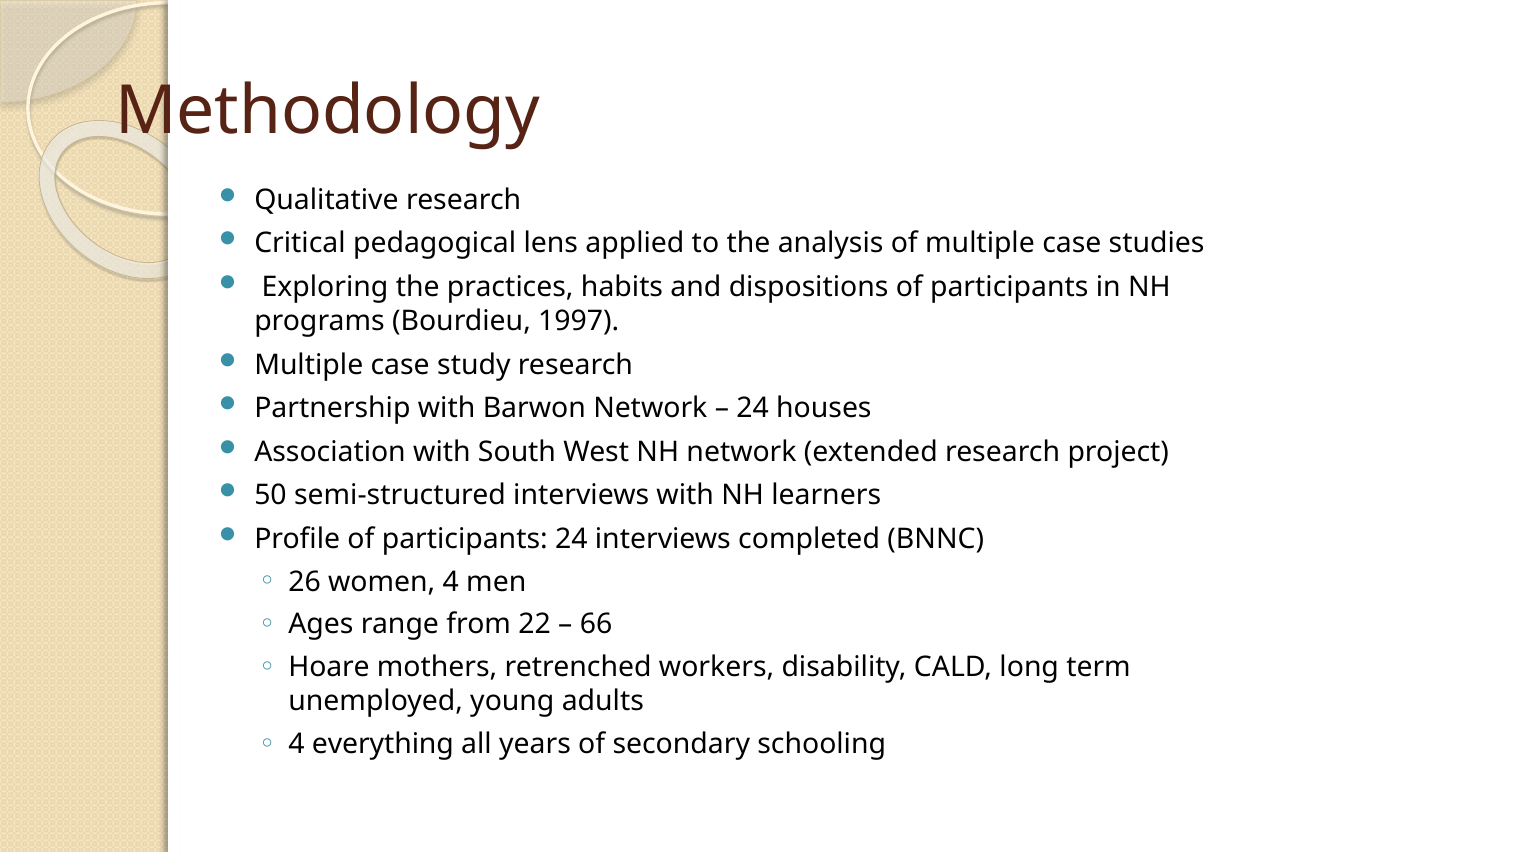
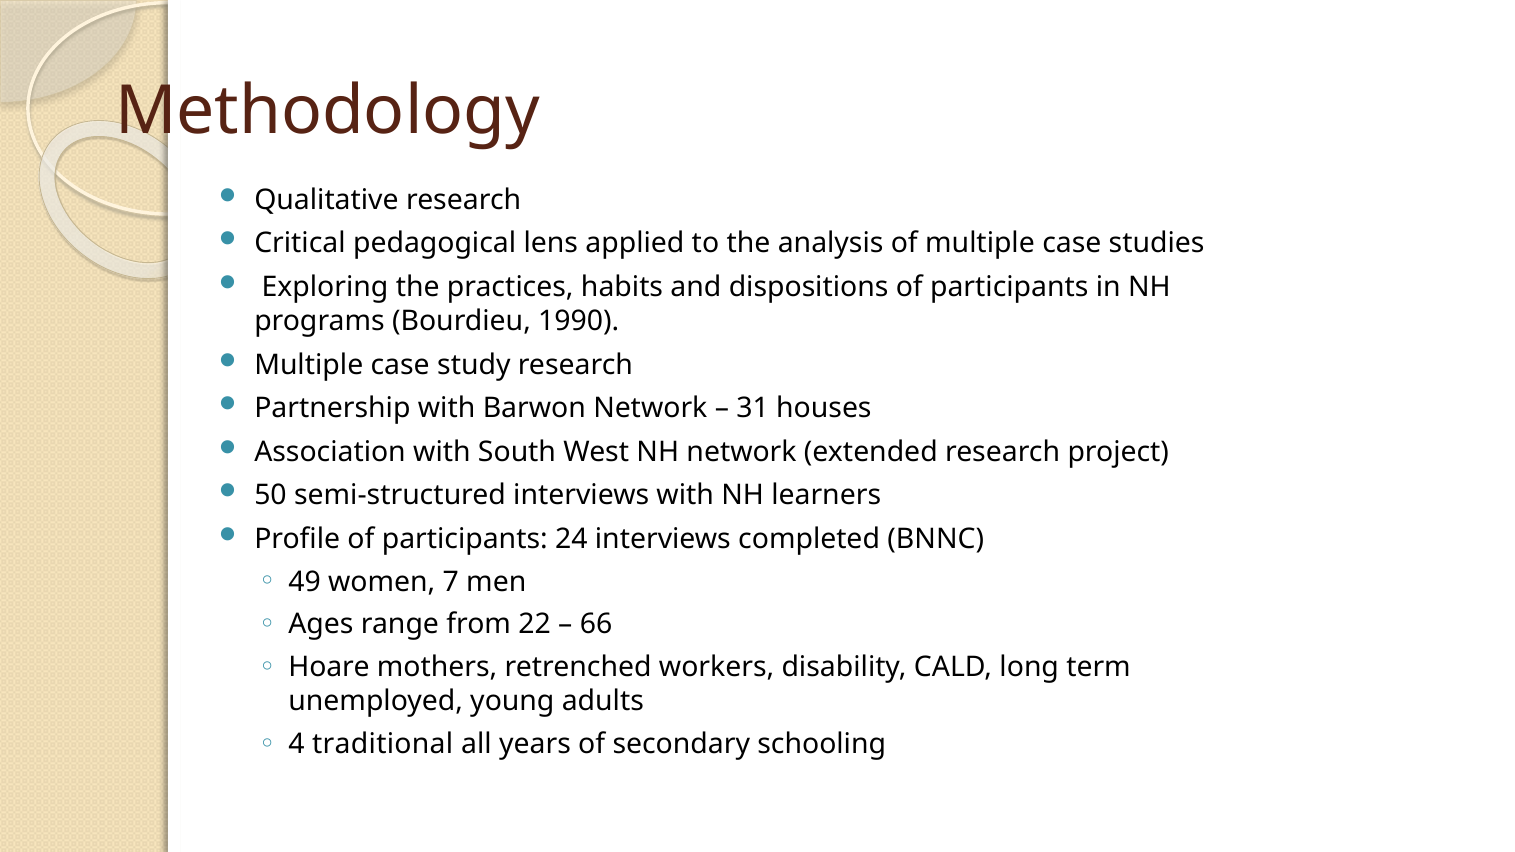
1997: 1997 -> 1990 (579, 321)
24: 24 -> 31 (753, 408)
26: 26 -> 49 (305, 582)
women 4: 4 -> 7 (451, 582)
everything: everything -> traditional (383, 744)
